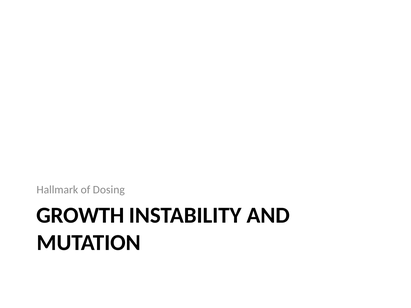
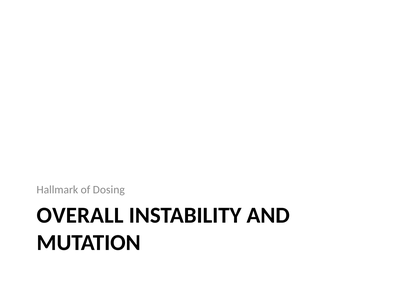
GROWTH: GROWTH -> OVERALL (80, 215)
